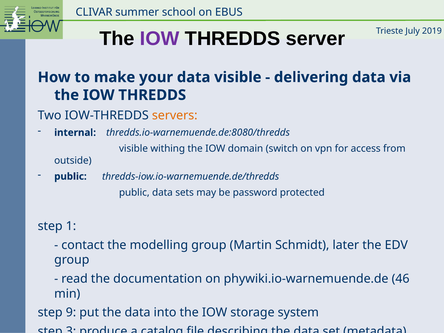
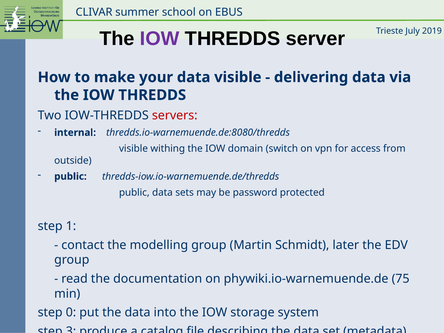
servers colour: orange -> red (175, 115)
46: 46 -> 75 (401, 279)
9: 9 -> 0 (71, 313)
